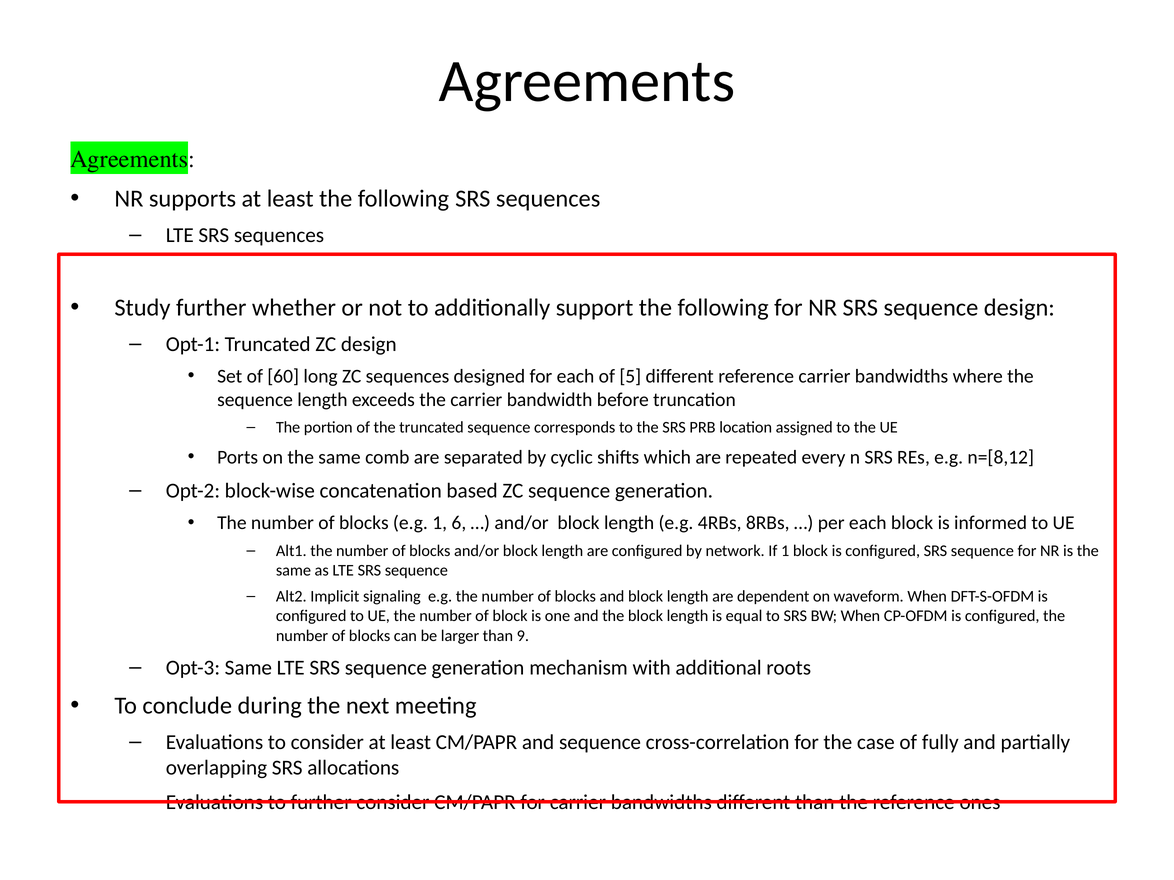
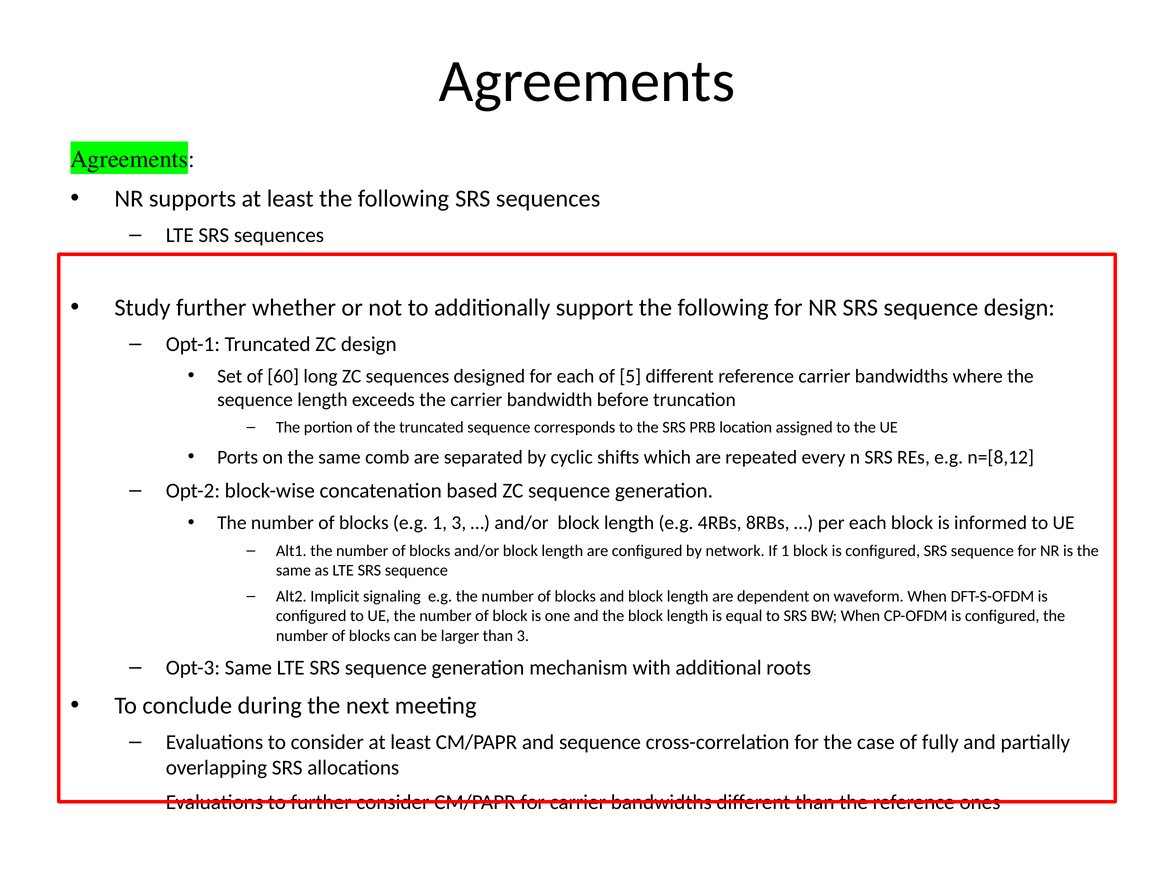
1 6: 6 -> 3 (459, 523)
than 9: 9 -> 3 (523, 636)
